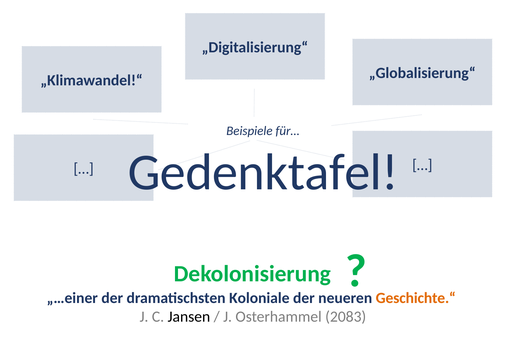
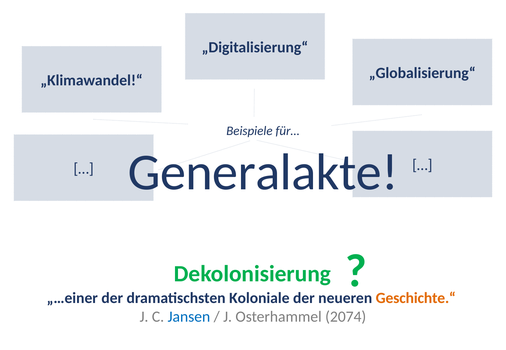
Gedenktafel: Gedenktafel -> Generalakte (263, 173)
Jansen colour: black -> blue (189, 317)
2083: 2083 -> 2074 (346, 317)
